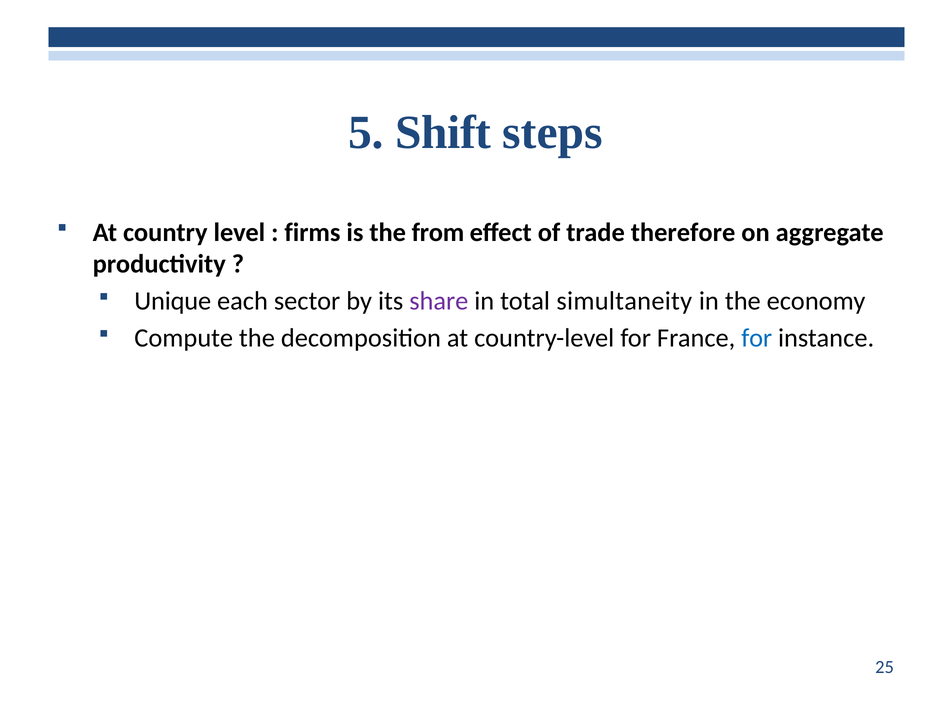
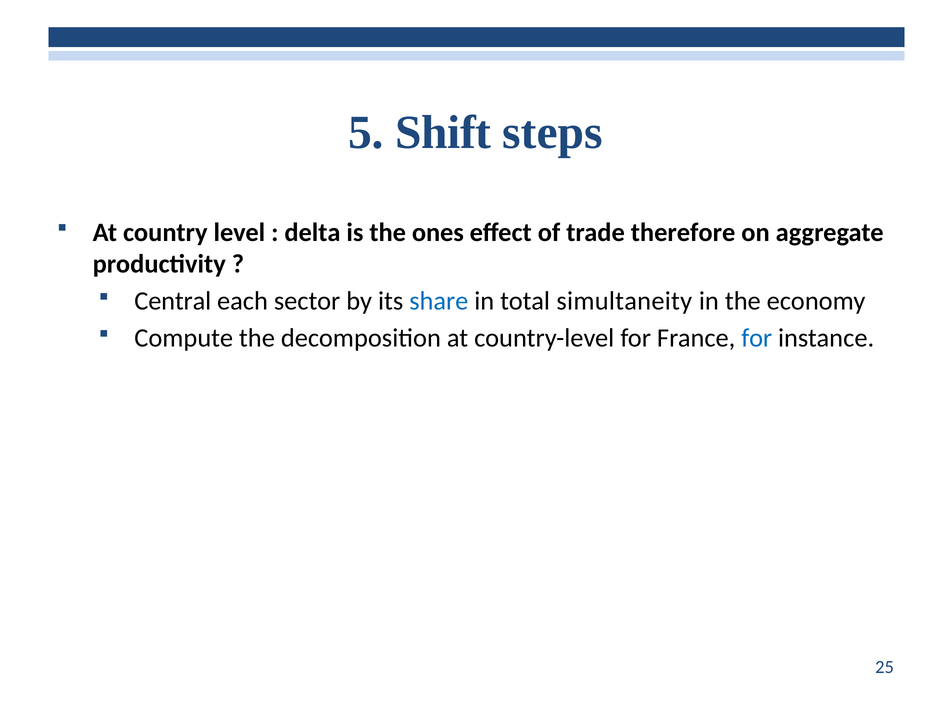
firms: firms -> delta (312, 232)
from: from -> ones (438, 232)
Unique: Unique -> Central (173, 301)
share colour: purple -> blue (439, 301)
